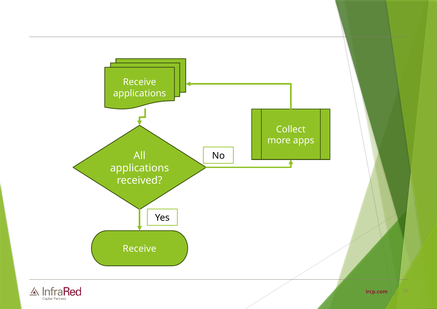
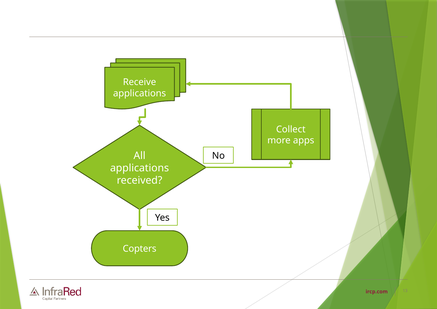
Receive: Receive -> Copters (140, 249)
